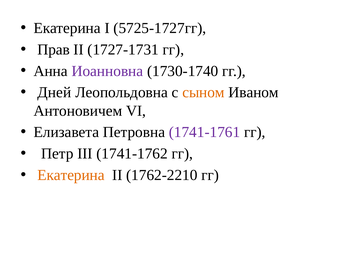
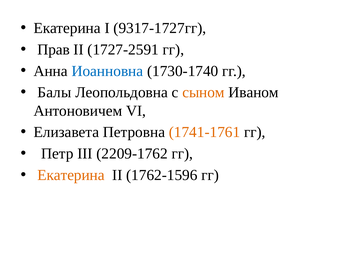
5725-1727гг: 5725-1727гг -> 9317-1727гг (160, 28)
1727-1731: 1727-1731 -> 1727-2591 (123, 50)
Иоанновна colour: purple -> blue (107, 71)
Дней: Дней -> Балы (54, 92)
1741-1761 colour: purple -> orange (205, 132)
1741-1762: 1741-1762 -> 2209-1762 (132, 154)
1762-2210: 1762-2210 -> 1762-1596 (162, 175)
